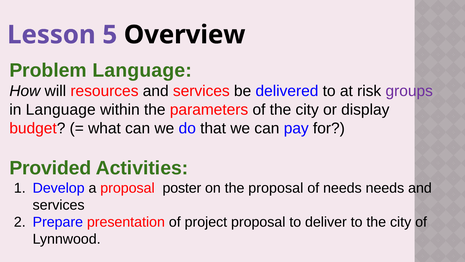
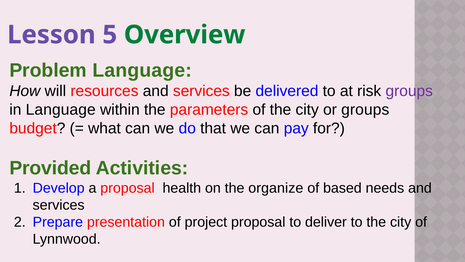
Overview colour: black -> green (185, 35)
or display: display -> groups (365, 110)
poster: poster -> health (182, 188)
the proposal: proposal -> organize (276, 188)
of needs: needs -> based (342, 188)
